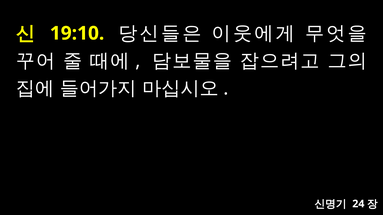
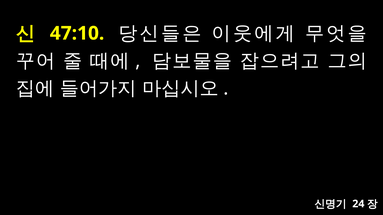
19:10: 19:10 -> 47:10 (77, 33)
